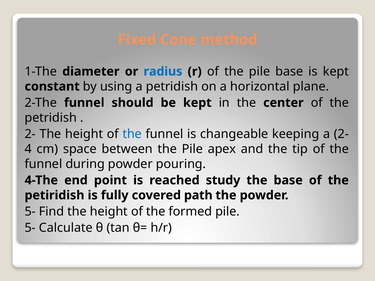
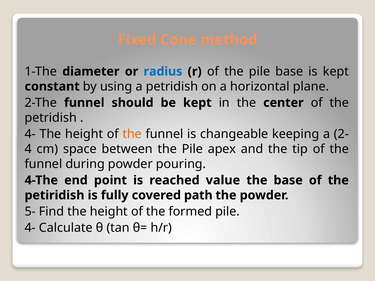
2-: 2- -> 4- (30, 134)
the colour: blue -> orange (132, 134)
study: study -> value (223, 180)
5-: 5- -> 4- (30, 228)
